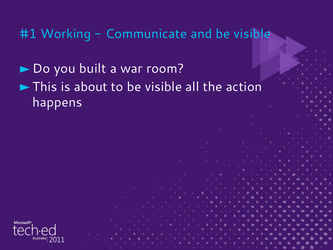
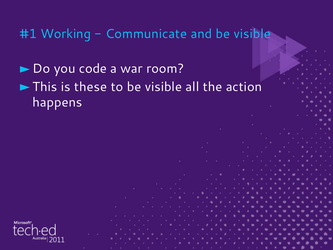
built: built -> code (93, 69)
about: about -> these (91, 87)
